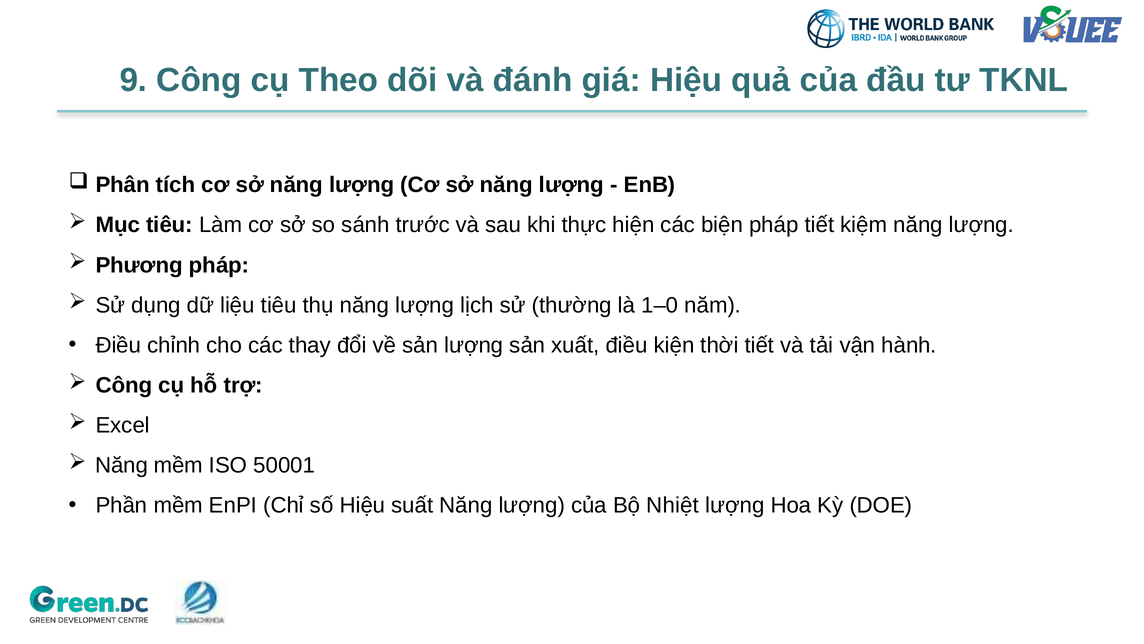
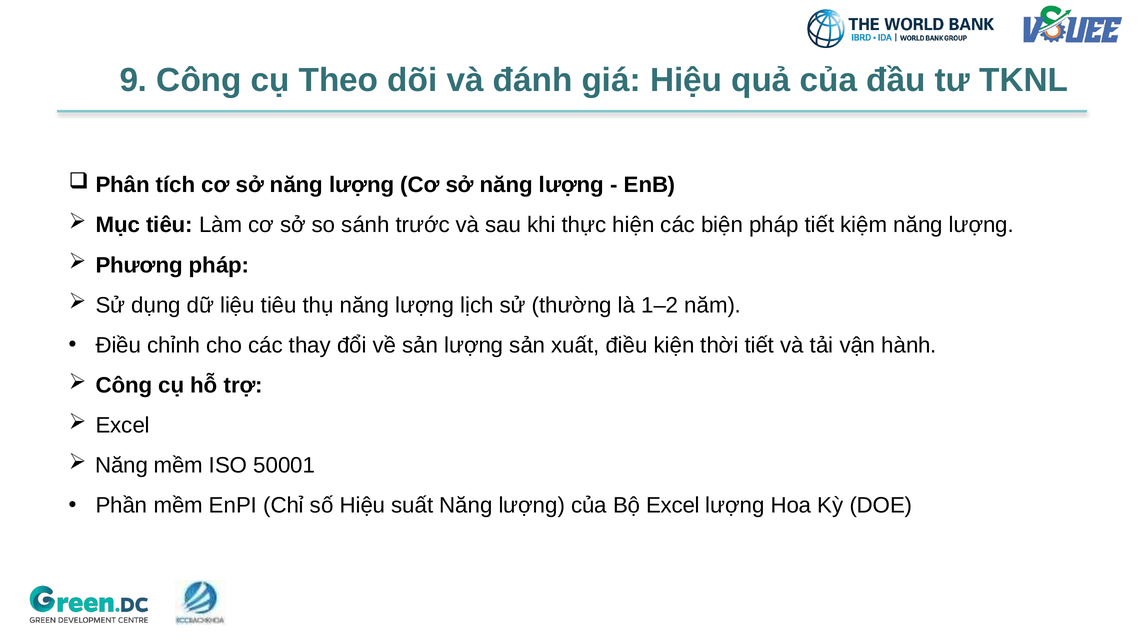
1–0: 1–0 -> 1–2 (660, 305)
Bộ Nhiệt: Nhiệt -> Excel (673, 505)
